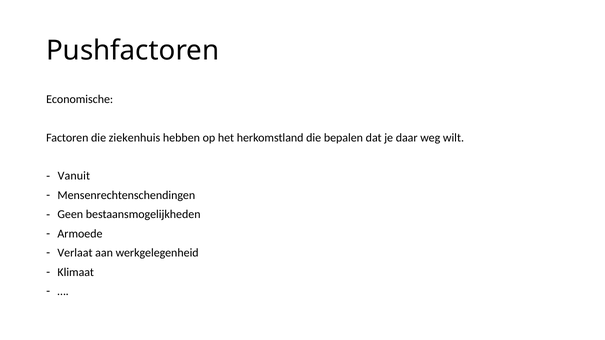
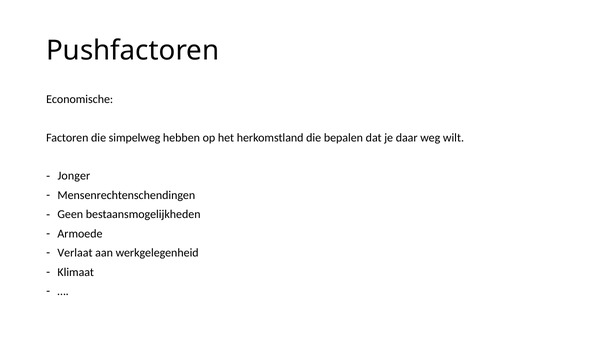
ziekenhuis: ziekenhuis -> simpelweg (135, 138)
Vanuit: Vanuit -> Jonger (74, 176)
